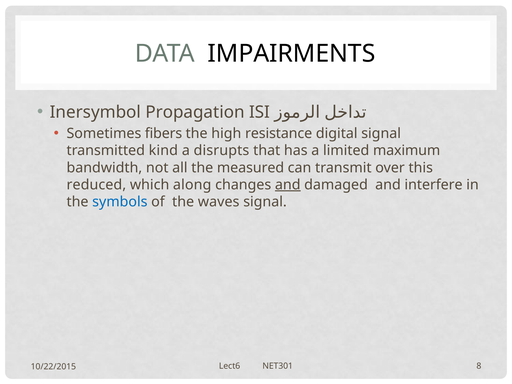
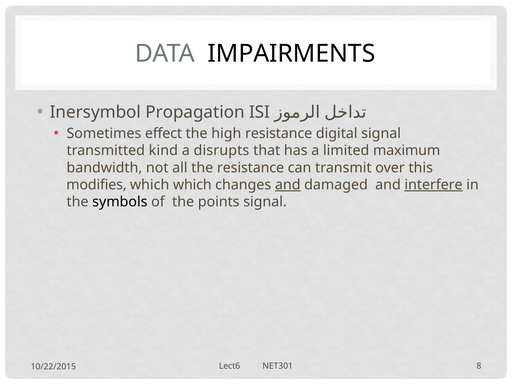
fibers: fibers -> effect (164, 134)
the measured: measured -> resistance (251, 168)
reduced: reduced -> modifies (96, 185)
which along: along -> which (192, 185)
interfere underline: none -> present (434, 185)
symbols colour: blue -> black (120, 202)
waves: waves -> points (219, 202)
